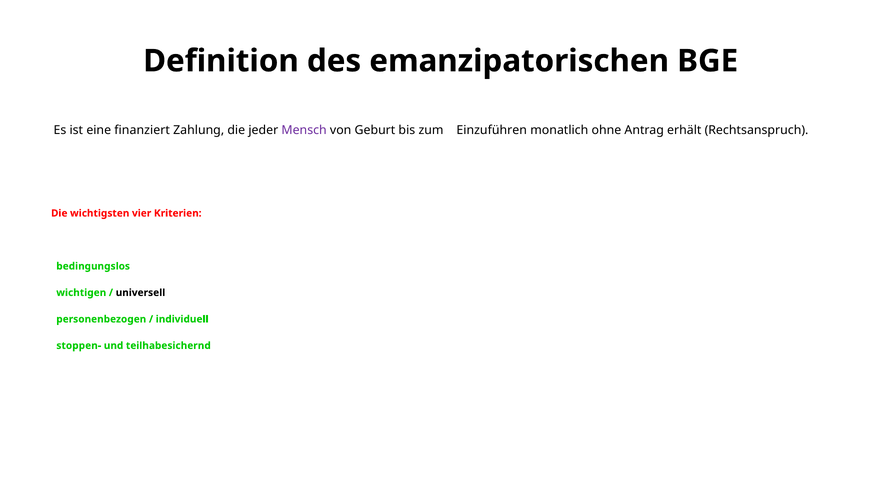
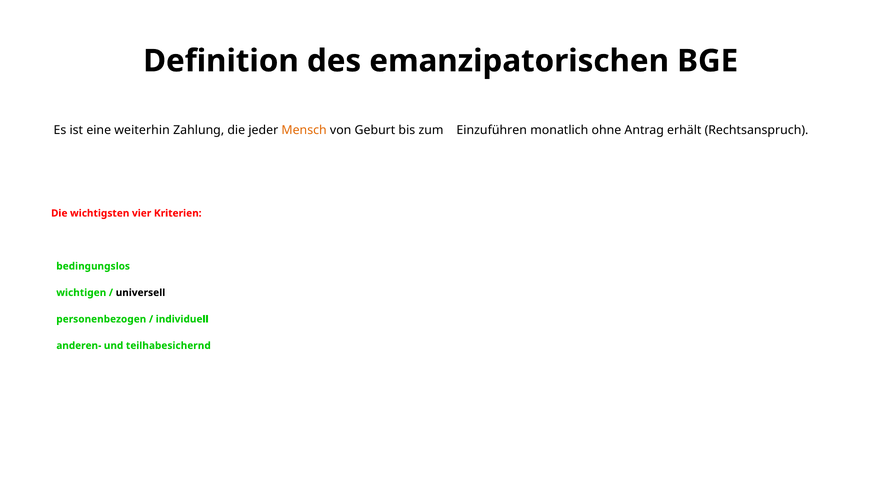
finanziert: finanziert -> weiterhin (142, 130)
Mensch colour: purple -> orange (304, 130)
stoppen-: stoppen- -> anderen- (79, 346)
